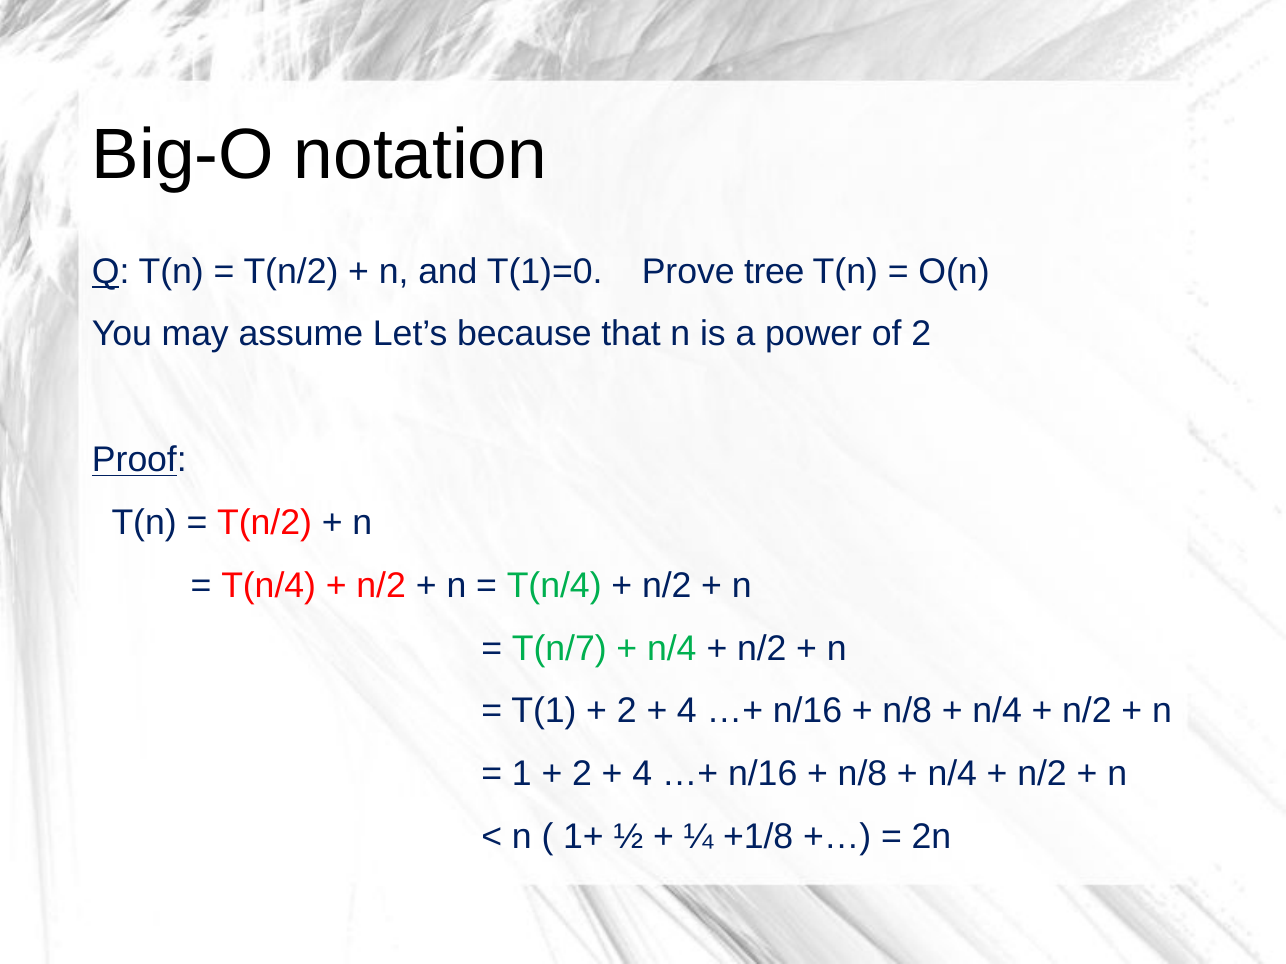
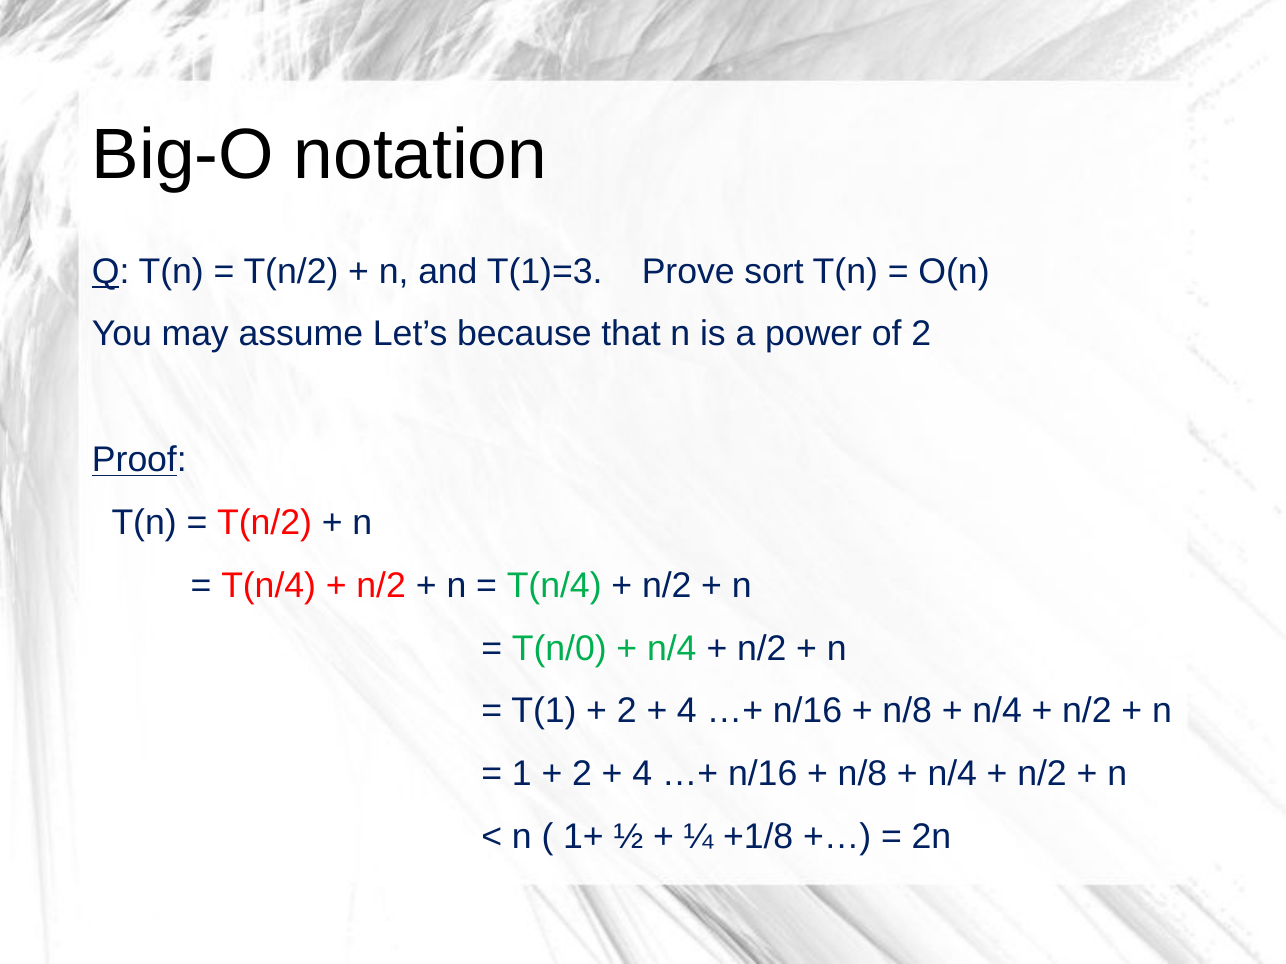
T(1)=0: T(1)=0 -> T(1)=3 (545, 271)
tree: tree -> sort (774, 271)
T(n/7: T(n/7 -> T(n/0 (559, 649)
